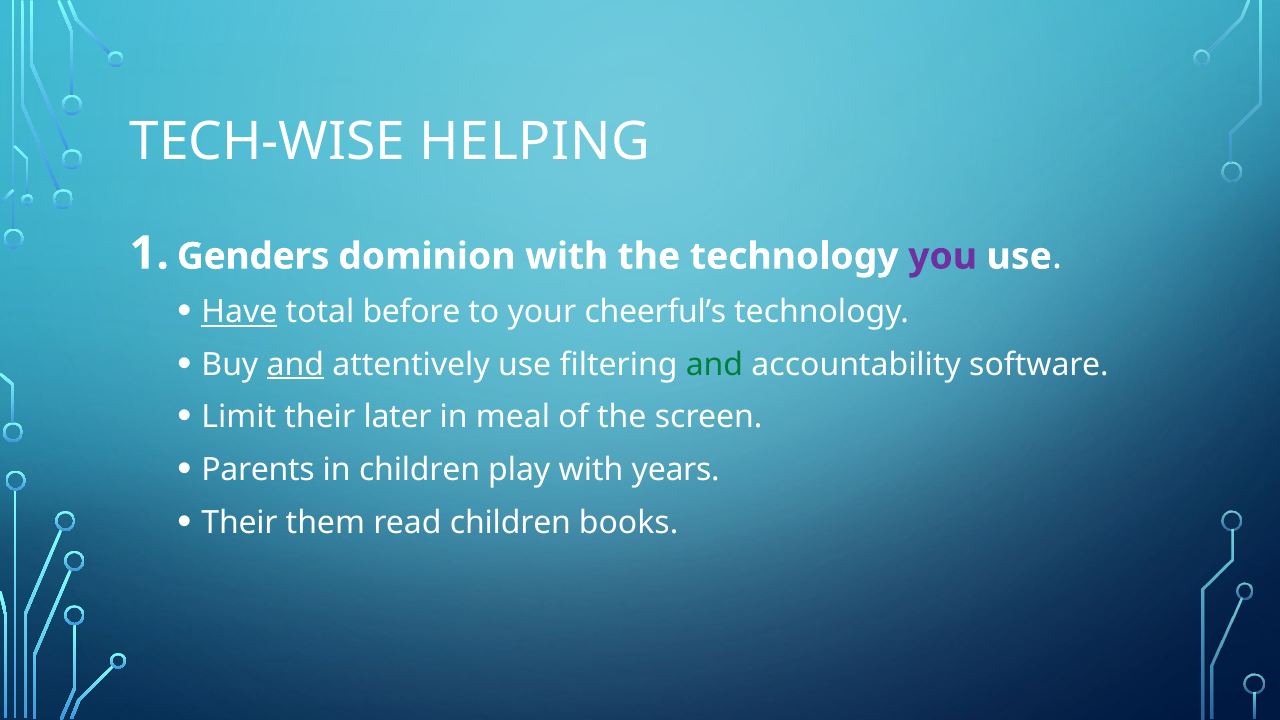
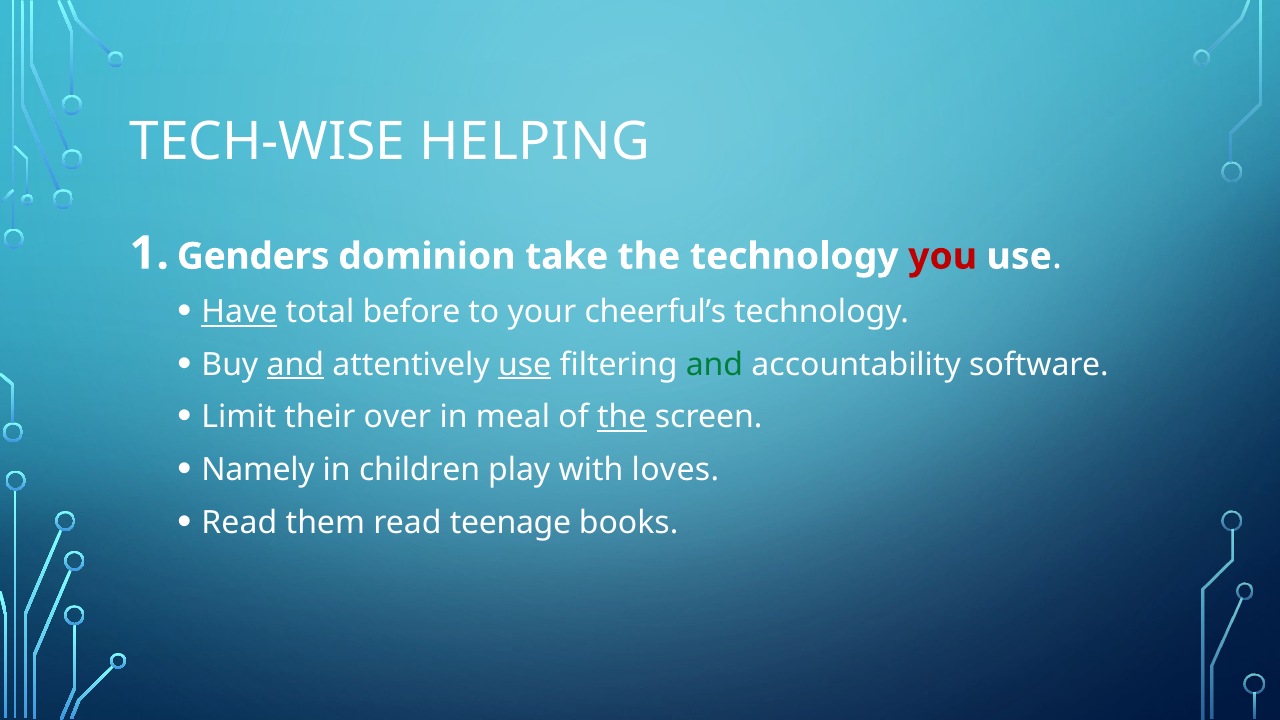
dominion with: with -> take (567, 256)
you colour: purple -> red (943, 256)
use underline: none -> present (525, 365)
later: later -> over (397, 417)
the underline: none -> present (622, 417)
Parents: Parents -> Namely (258, 470)
years: years -> loves (675, 470)
Their: Their -> Read (239, 523)
read children: children -> teenage (510, 523)
